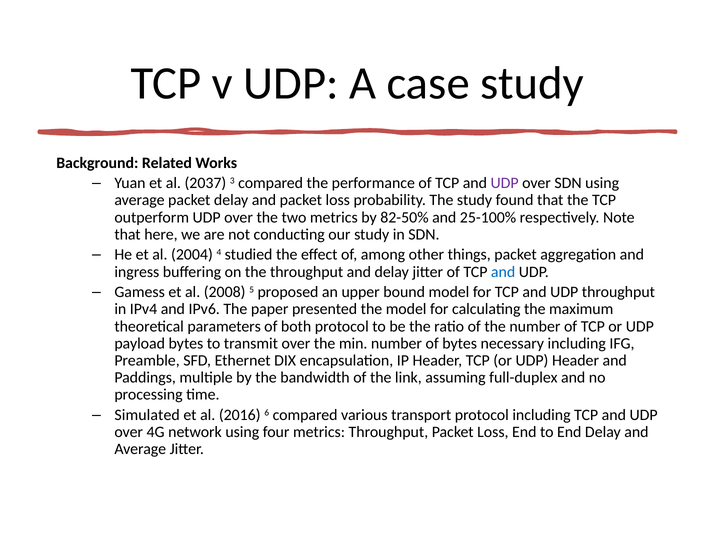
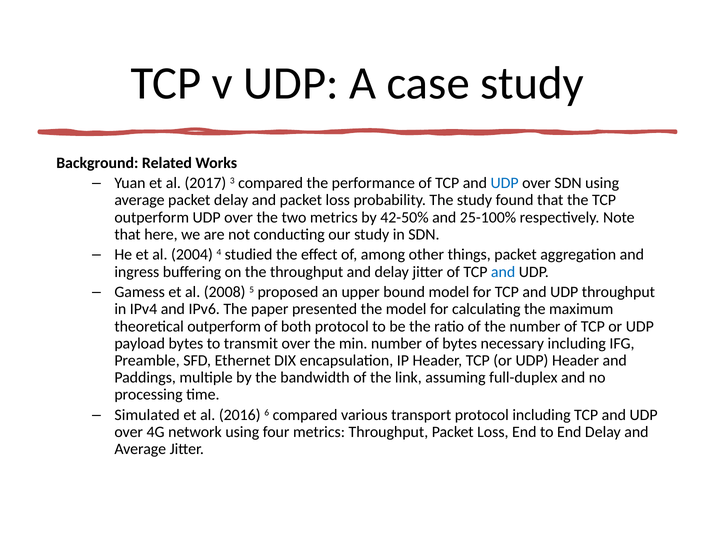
2037: 2037 -> 2017 (205, 183)
UDP colour: purple -> blue (505, 183)
82-50%: 82-50% -> 42-50% (404, 217)
theoretical parameters: parameters -> outperform (224, 326)
